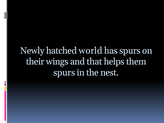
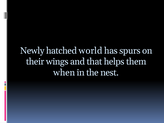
spurs: spurs -> when (64, 72)
